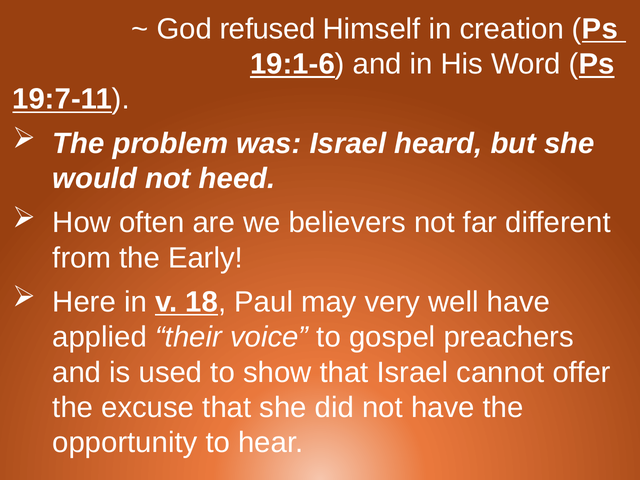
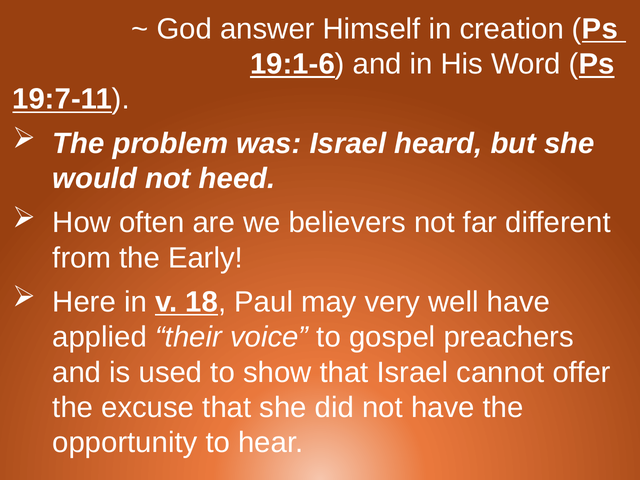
refused: refused -> answer (267, 29)
